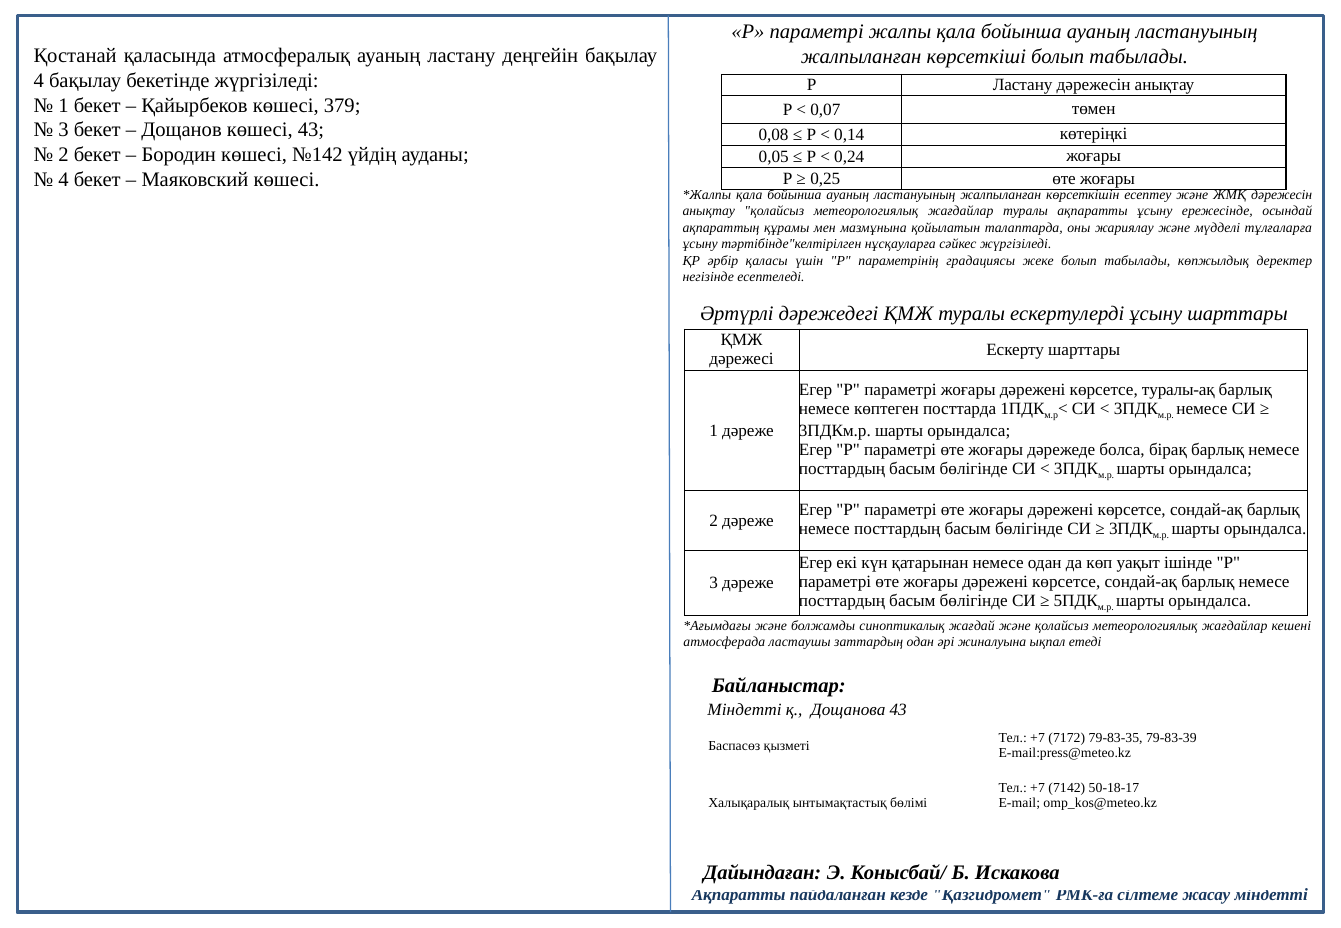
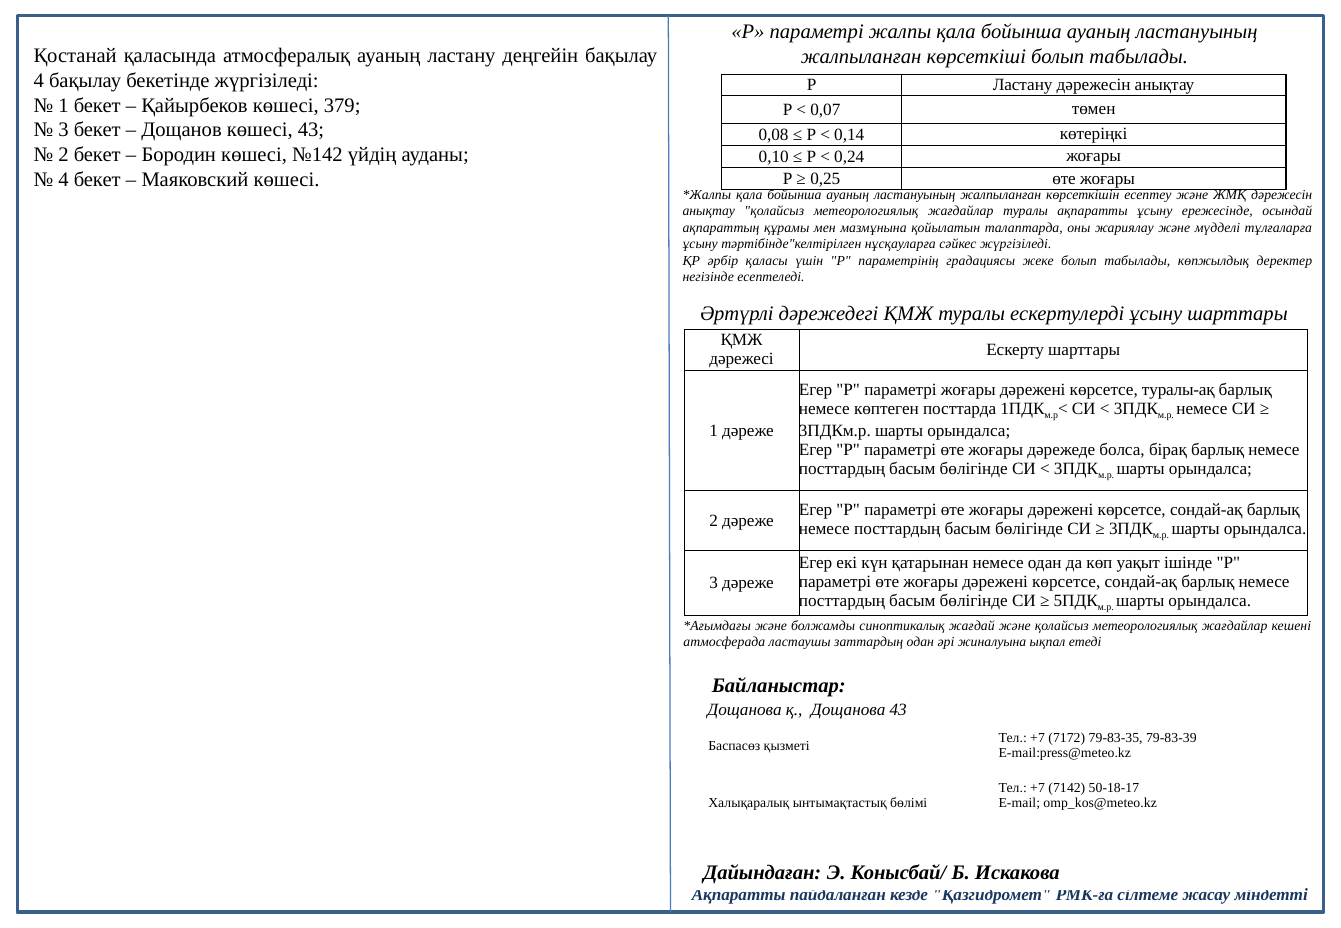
0,05: 0,05 -> 0,10 (774, 157)
Міндетті: Міндетті -> Дощанова (745, 711)
